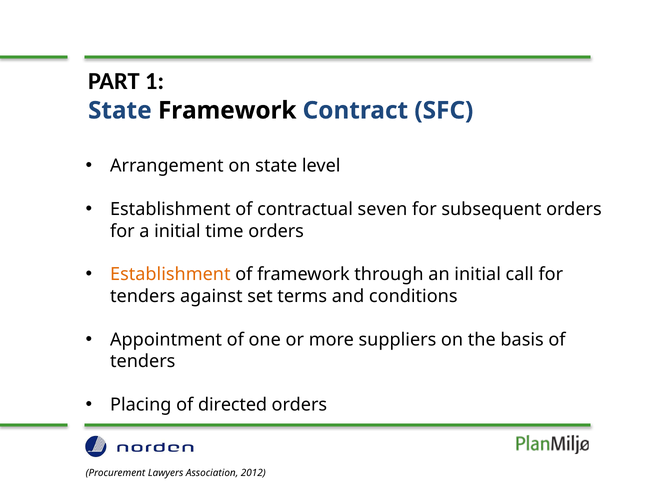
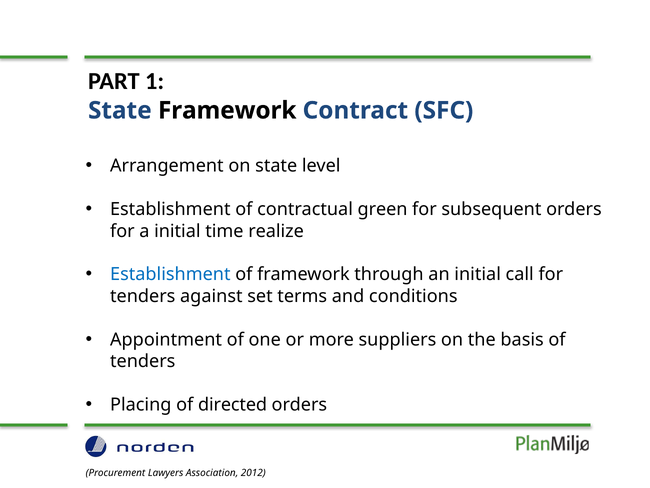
seven: seven -> green (383, 209)
time orders: orders -> realize (276, 231)
Establishment colour: orange -> blue (170, 274)
